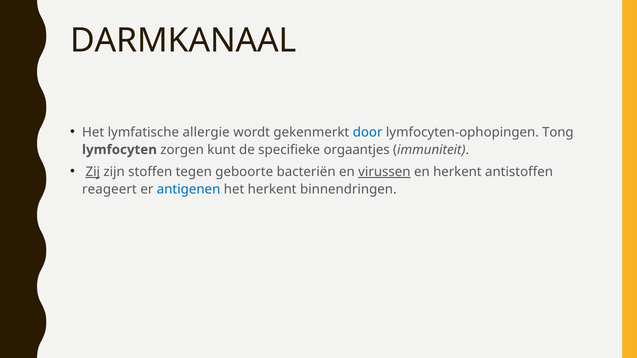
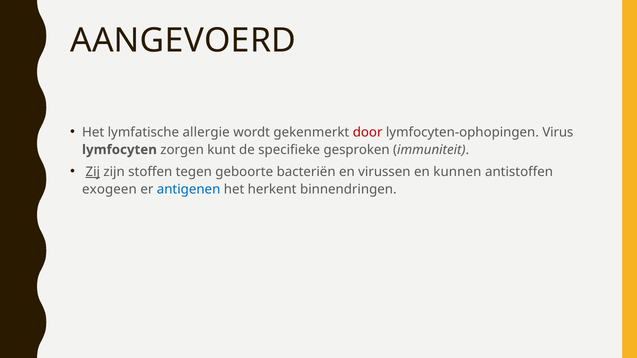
DARMKANAAL: DARMKANAAL -> AANGEVOERD (183, 40)
door colour: blue -> red (368, 132)
Tong: Tong -> Virus (558, 132)
orgaantjes: orgaantjes -> gesproken (357, 150)
virussen underline: present -> none (384, 172)
en herkent: herkent -> kunnen (457, 172)
reageert: reageert -> exogeen (109, 189)
